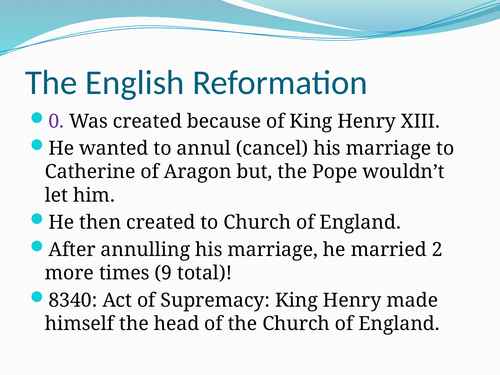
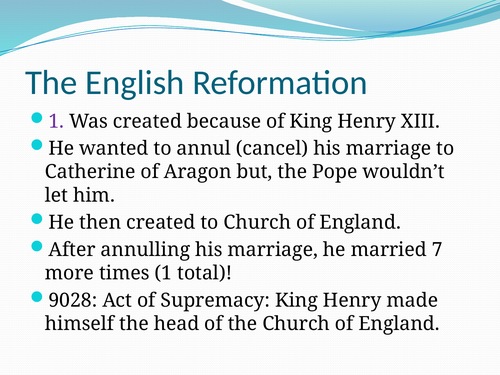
0: 0 -> 1 (56, 121)
2: 2 -> 7 (437, 250)
times 9: 9 -> 1 (163, 273)
8340: 8340 -> 9028 (73, 300)
